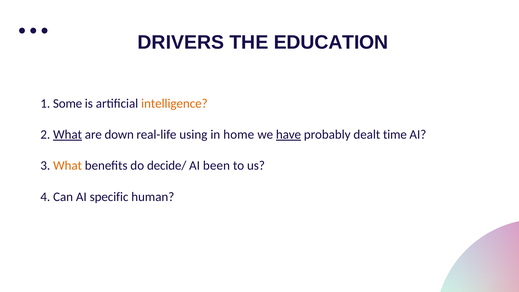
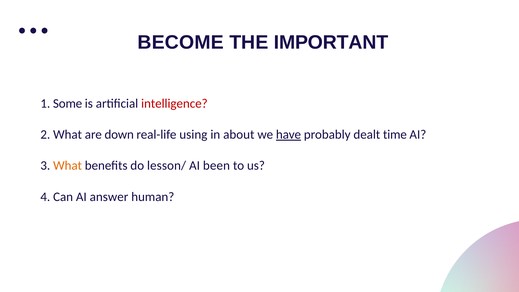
DRIVERS: DRIVERS -> BECOME (181, 42)
EDUCATION: EDUCATION -> IMPORTANT (331, 42)
intelligence colour: orange -> red (174, 103)
What underline: present -> none (68, 135)
home: home -> about (239, 135)
decide/: decide/ -> lesson/ (167, 166)
specific: specific -> answer (109, 197)
